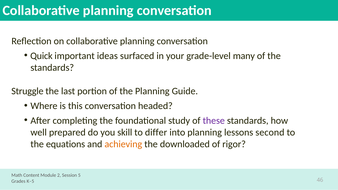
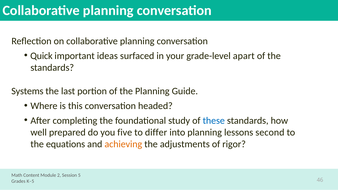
many: many -> apart (244, 56)
Struggle: Struggle -> Systems (27, 91)
these colour: purple -> blue (214, 121)
skill: skill -> five (125, 132)
downloaded: downloaded -> adjustments (185, 144)
